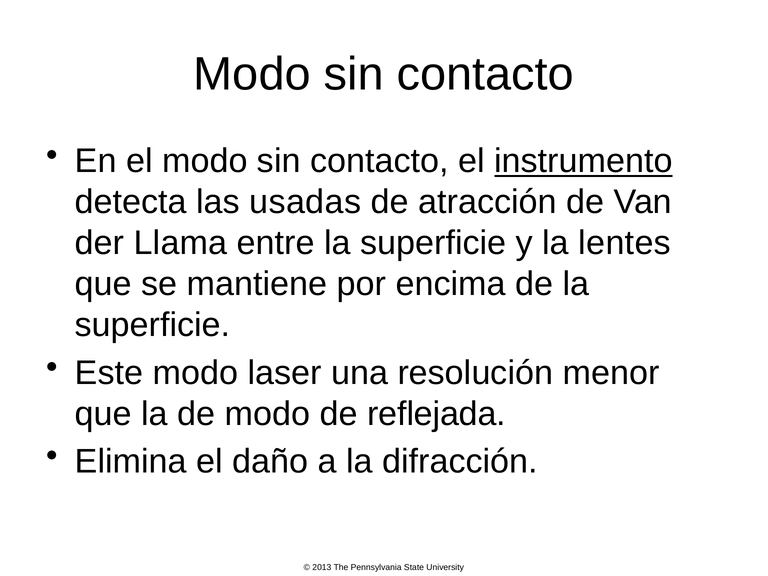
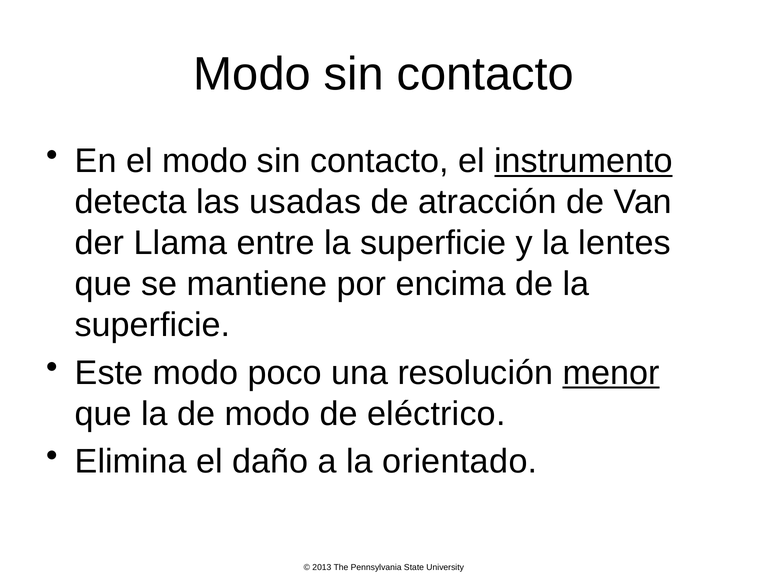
laser: laser -> poco (285, 373)
menor underline: none -> present (611, 373)
reflejada: reflejada -> eléctrico (436, 414)
difracción: difracción -> orientado (460, 462)
